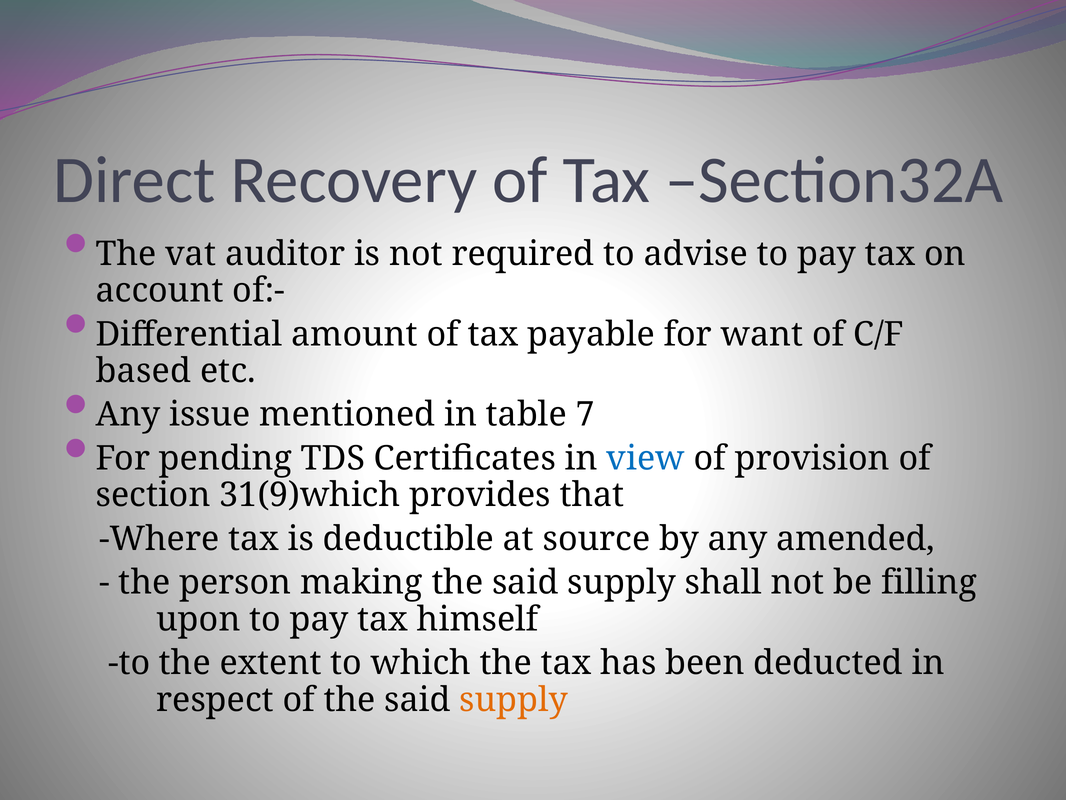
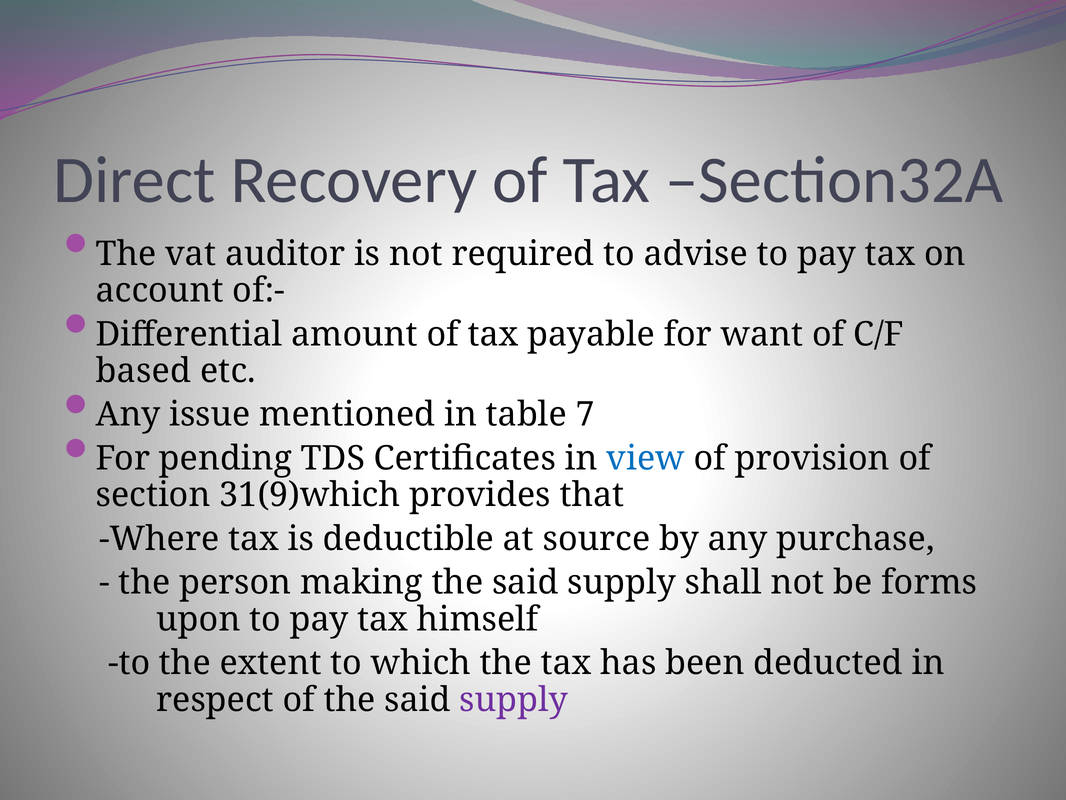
amended: amended -> purchase (855, 539)
filling: filling -> forms (929, 582)
supply colour: orange -> purple (514, 699)
